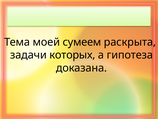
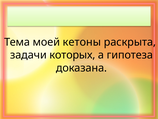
сумеем: сумеем -> кетоны (82, 42)
